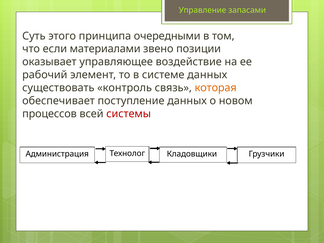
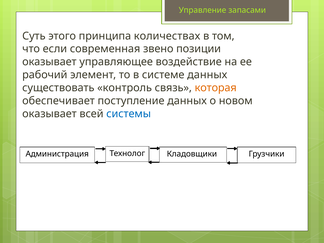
очередными: очередными -> количествах (167, 36)
материалами: материалами -> современная (105, 49)
процессов: процессов -> оказывает (49, 114)
системы colour: red -> blue (129, 114)
